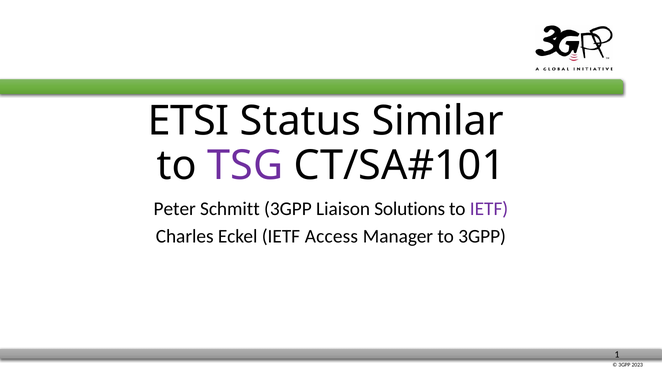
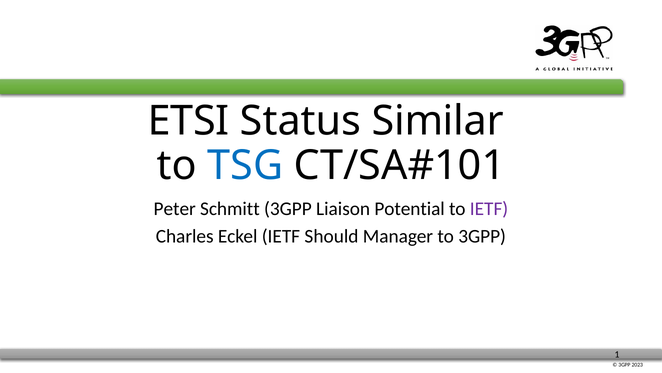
TSG colour: purple -> blue (245, 165)
Solutions: Solutions -> Potential (410, 208)
Access: Access -> Should (331, 236)
